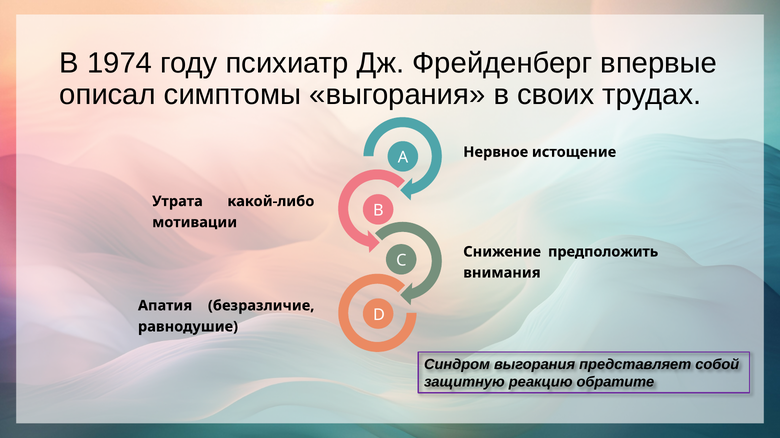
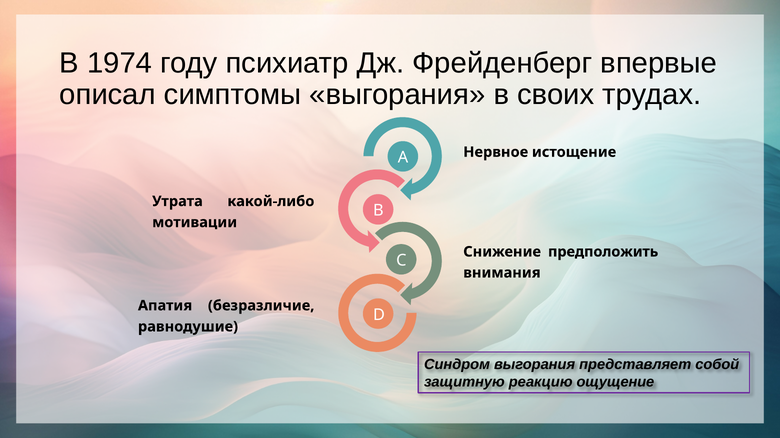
обратите: обратите -> ощущение (615, 383)
